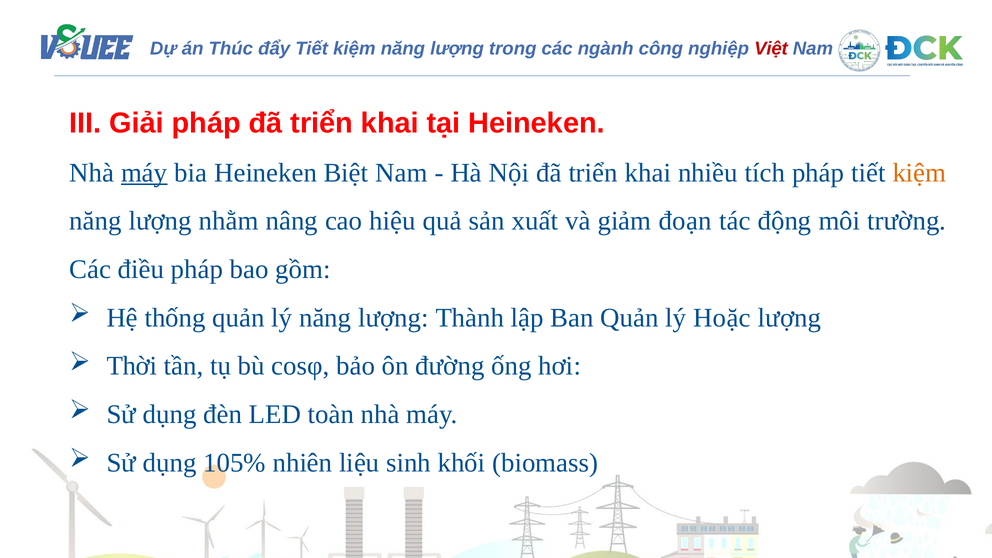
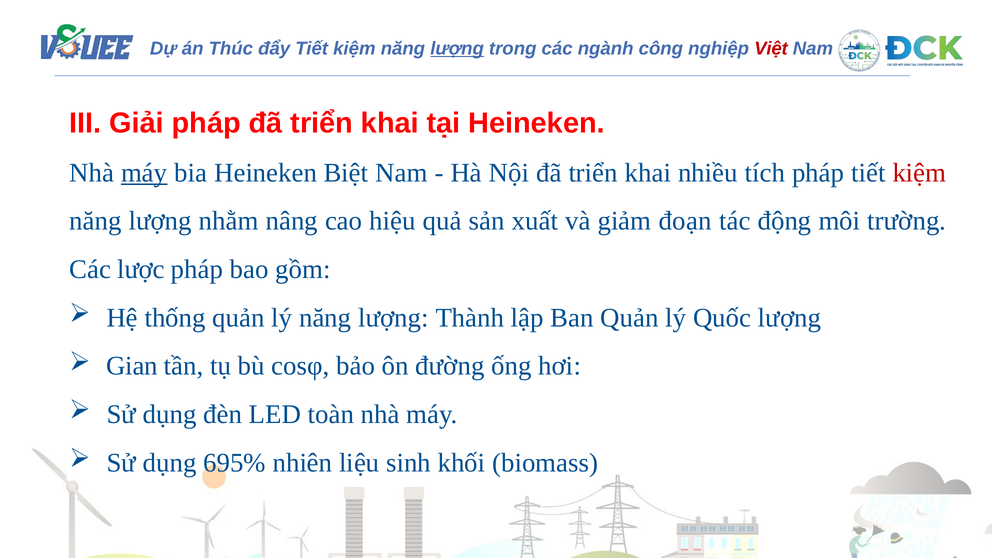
lượng underline: none -> present (457, 48)
kiệm colour: orange -> red (919, 173)
điều: điều -> lược (141, 269)
Hoặc: Hoặc -> Quốc (722, 318)
Thời: Thời -> Gian (132, 366)
105%: 105% -> 695% (235, 463)
